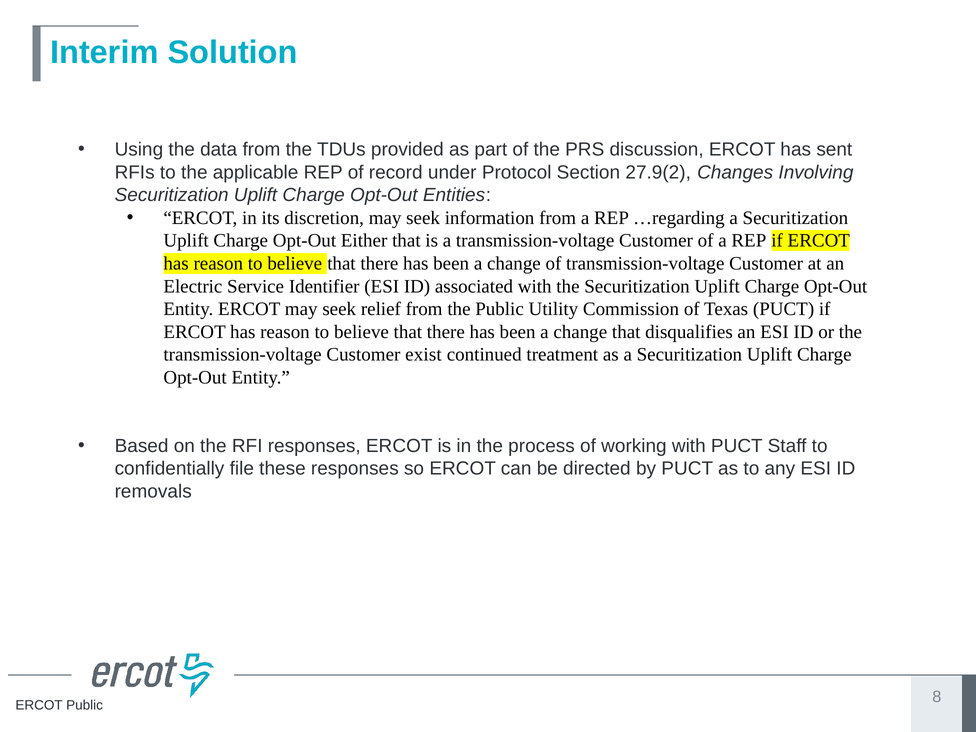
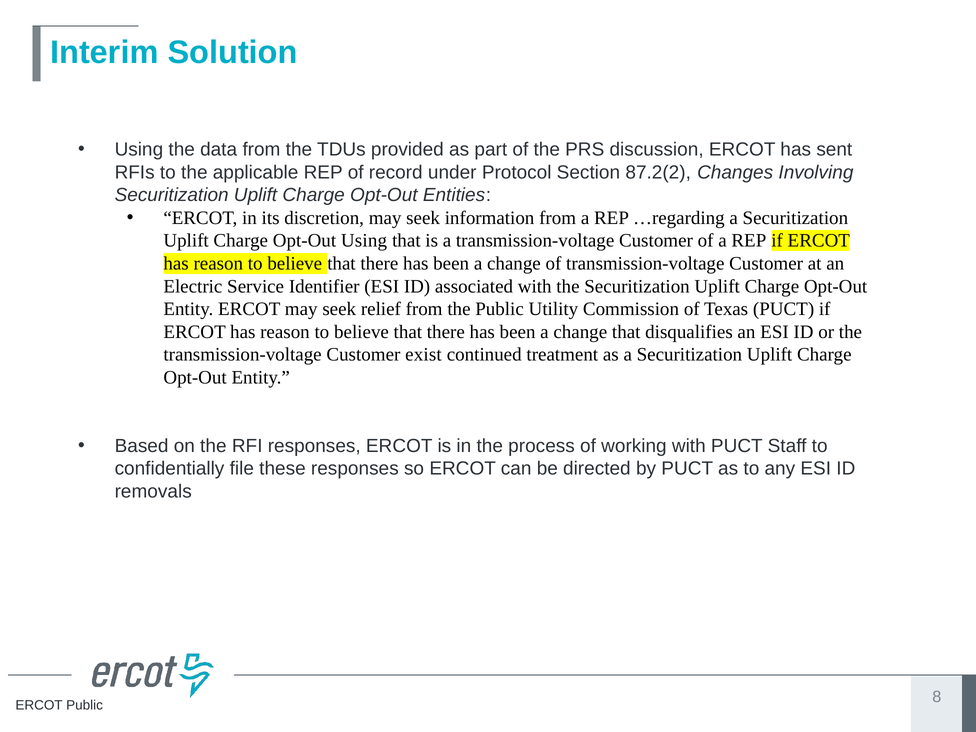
27.9(2: 27.9(2 -> 87.2(2 (658, 172)
Opt-Out Either: Either -> Using (364, 241)
